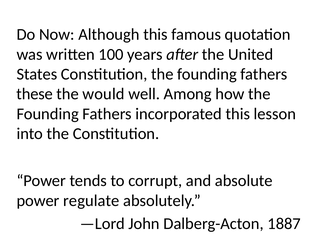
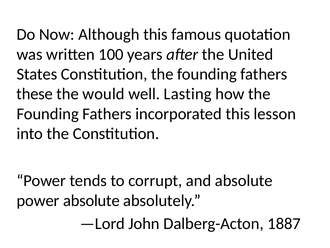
Among: Among -> Lasting (188, 94)
power regulate: regulate -> absolute (91, 200)
